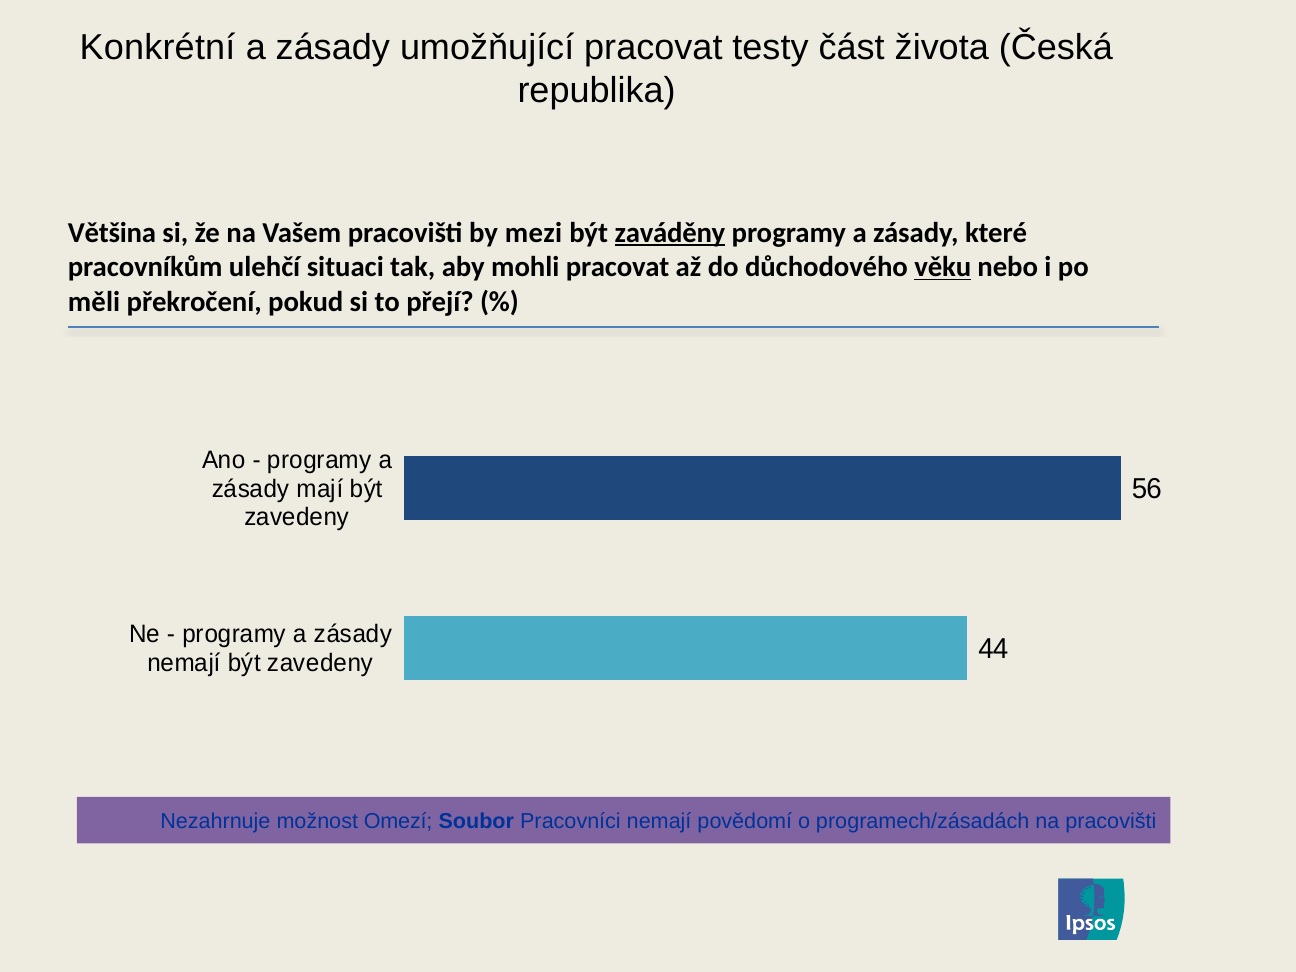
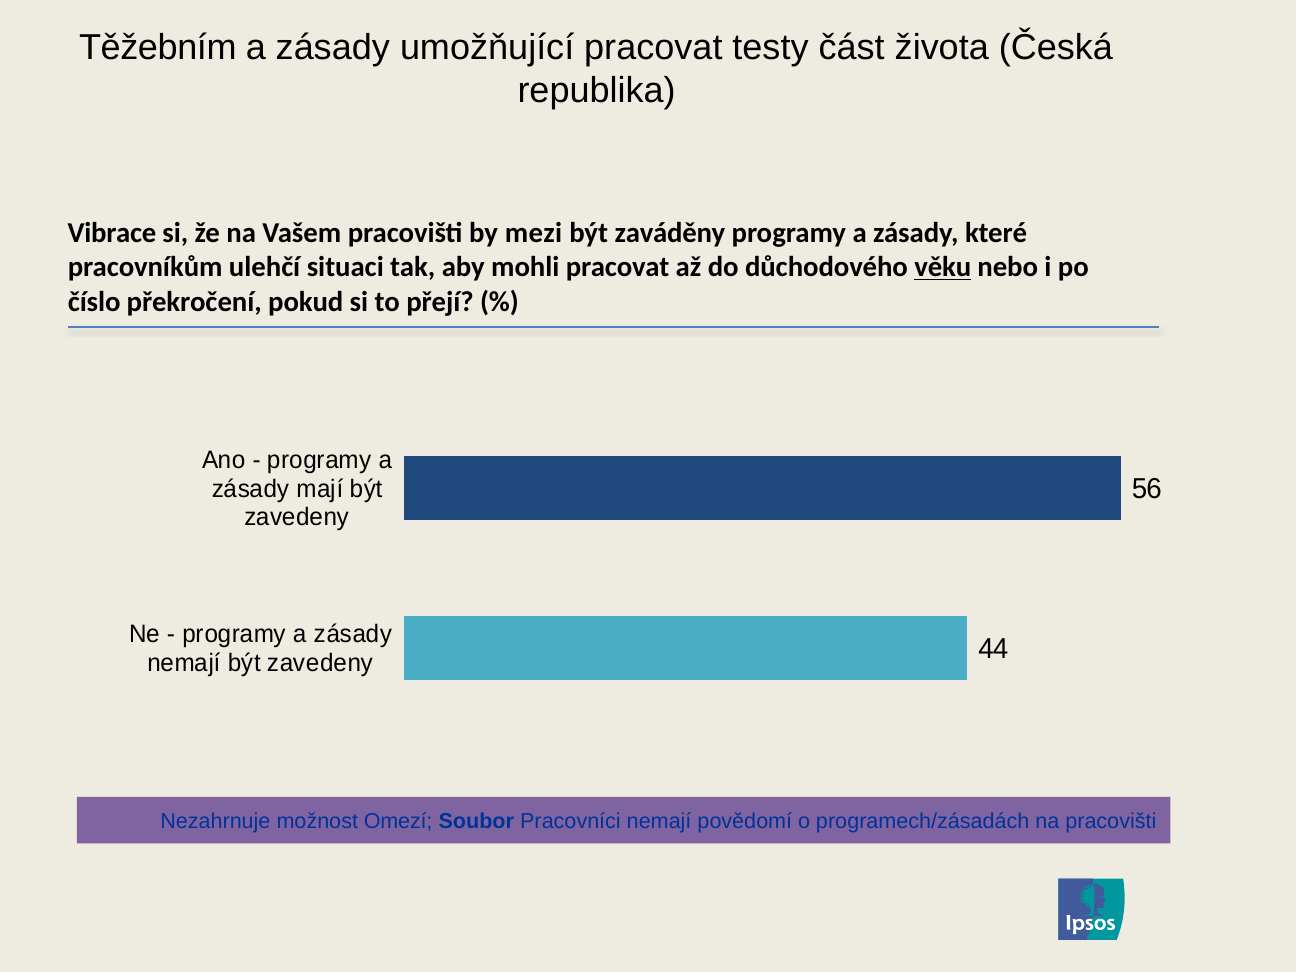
Konkrétní: Konkrétní -> Těžebním (158, 47)
Většina: Většina -> Vibrace (112, 233)
zaváděny underline: present -> none (670, 233)
měli: měli -> číslo (94, 302)
